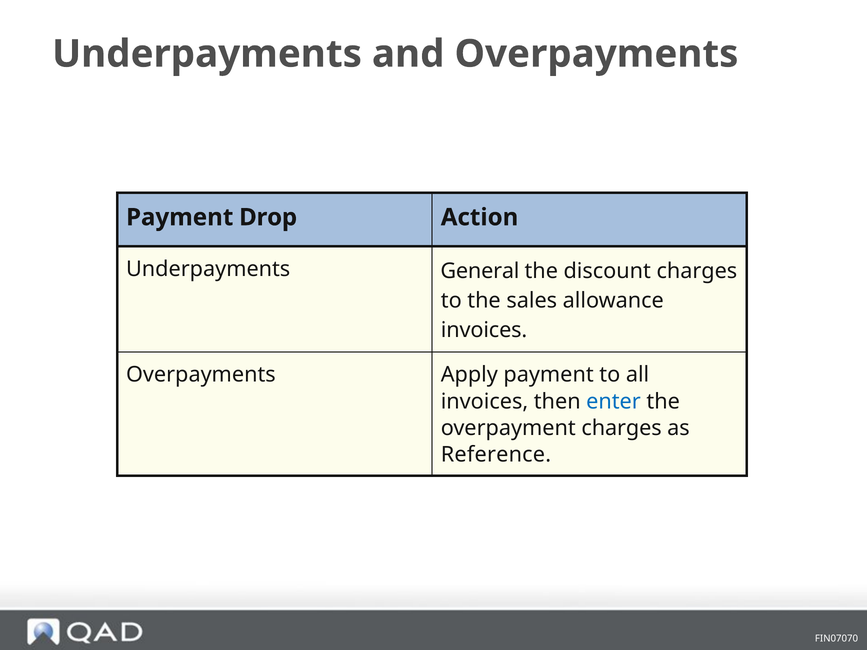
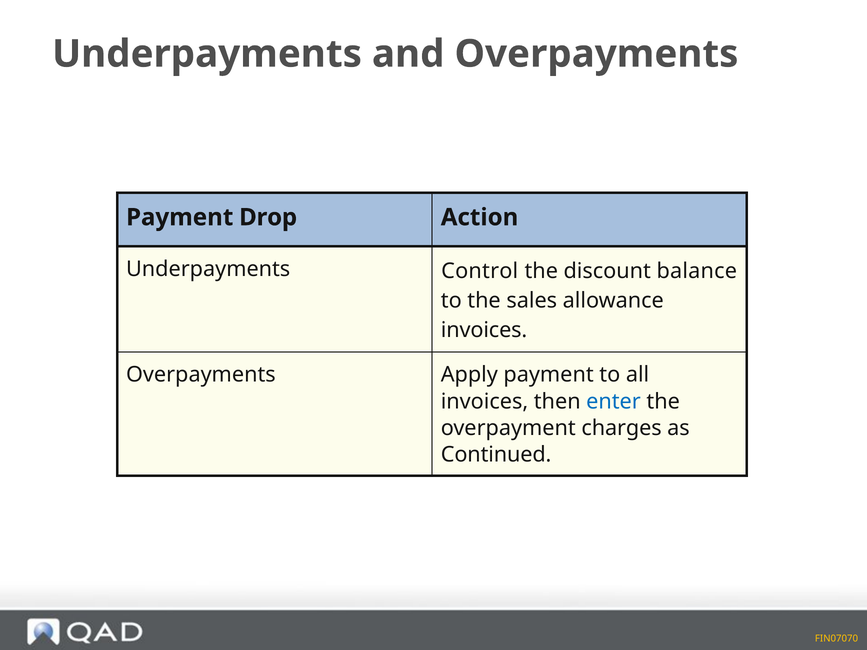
General: General -> Control (480, 271)
discount charges: charges -> balance (697, 271)
Reference: Reference -> Continued (496, 455)
FIN07070 colour: white -> yellow (837, 639)
